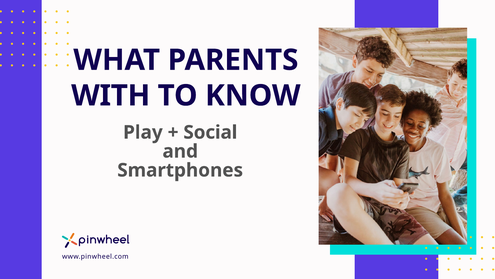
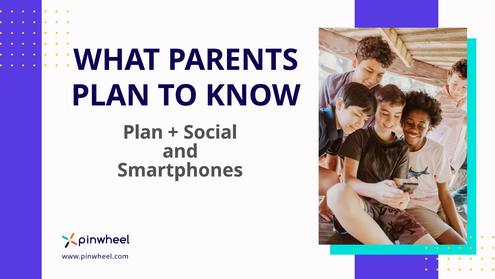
WITH: WITH -> PLAN (111, 95)
Play: Play -> Plan (143, 132)
